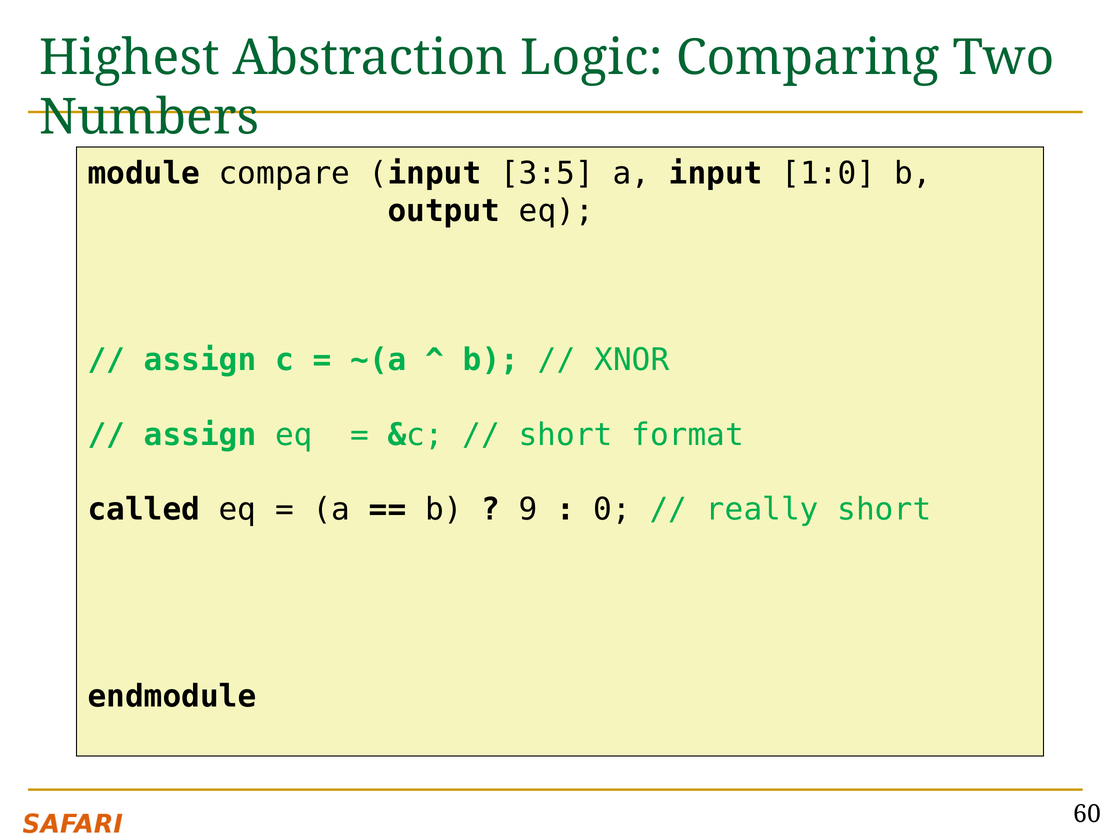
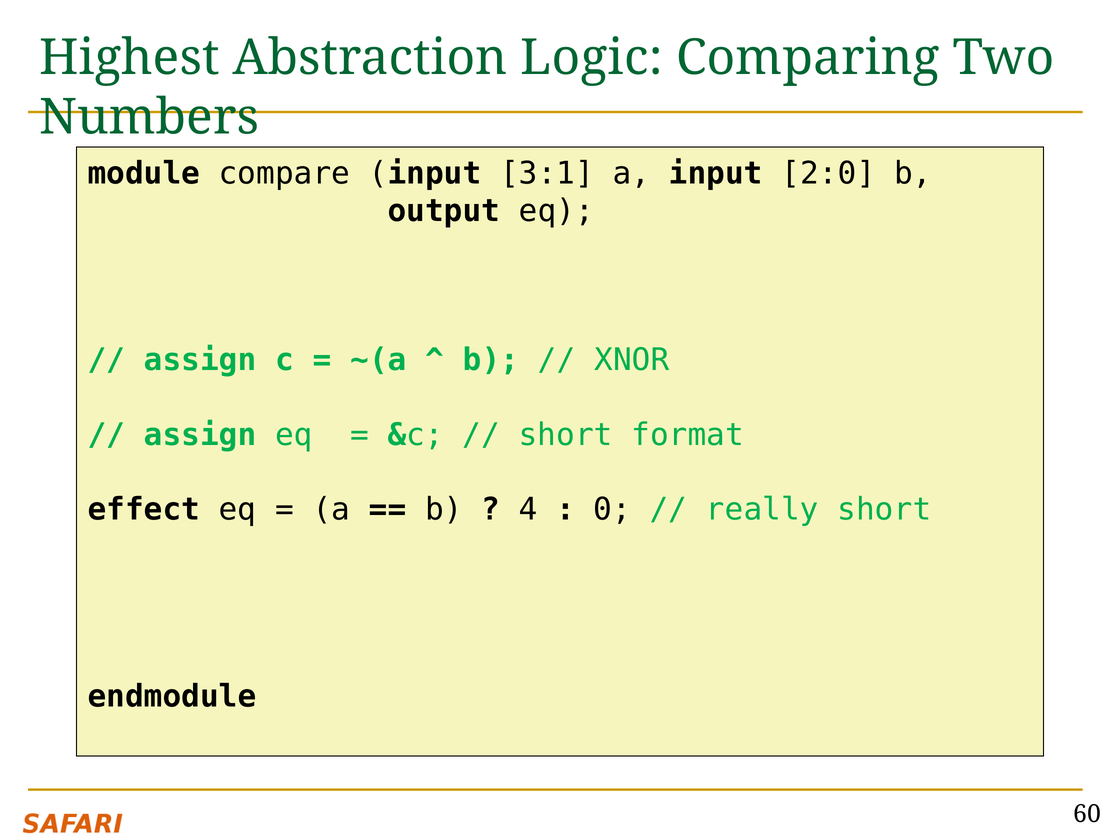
3:5: 3:5 -> 3:1 (547, 173)
1:0: 1:0 -> 2:0 (828, 173)
called: called -> effect (144, 510)
9: 9 -> 4 (528, 510)
